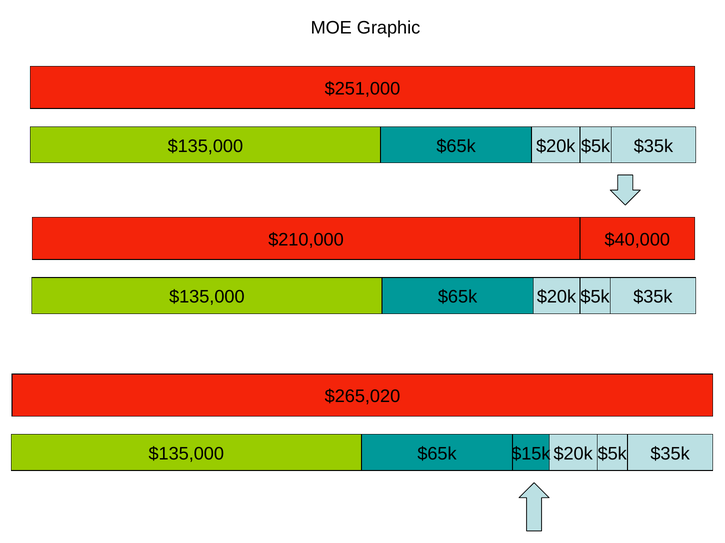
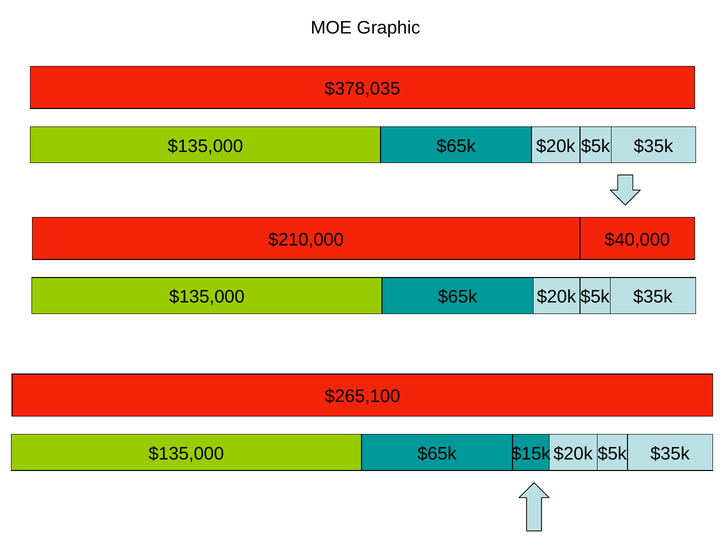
$251,000: $251,000 -> $378,035 (362, 89)
$265,020: $265,020 -> $265,100 (362, 397)
